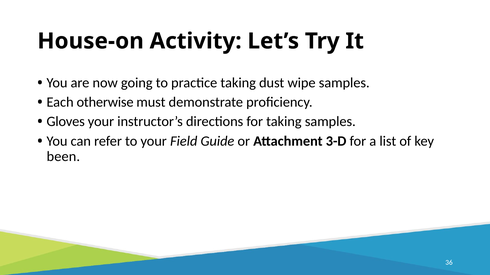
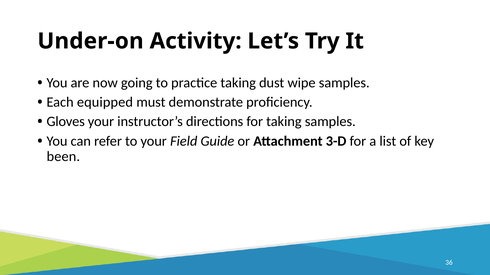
House-on: House-on -> Under-on (90, 41)
otherwise: otherwise -> equipped (105, 102)
